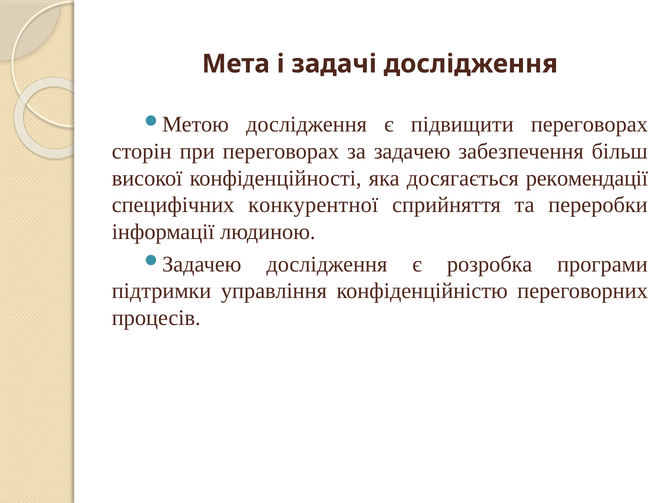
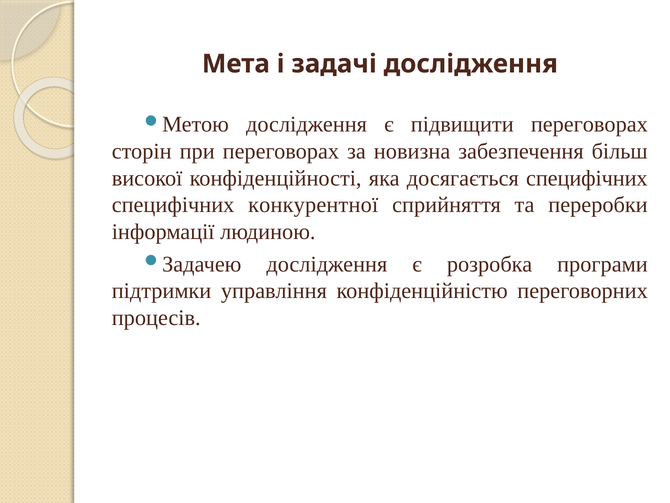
задачею: задачею -> новизна (412, 151)
досягається рекомендації: рекомендації -> специфічних (587, 178)
